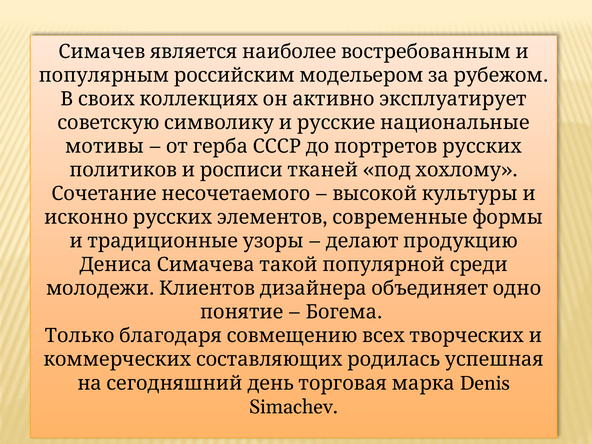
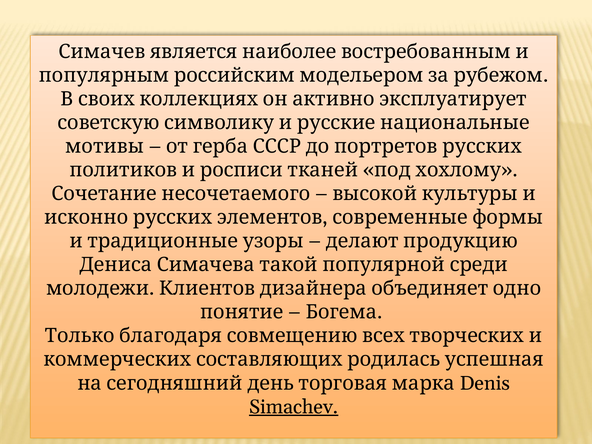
Simachev underline: none -> present (294, 407)
